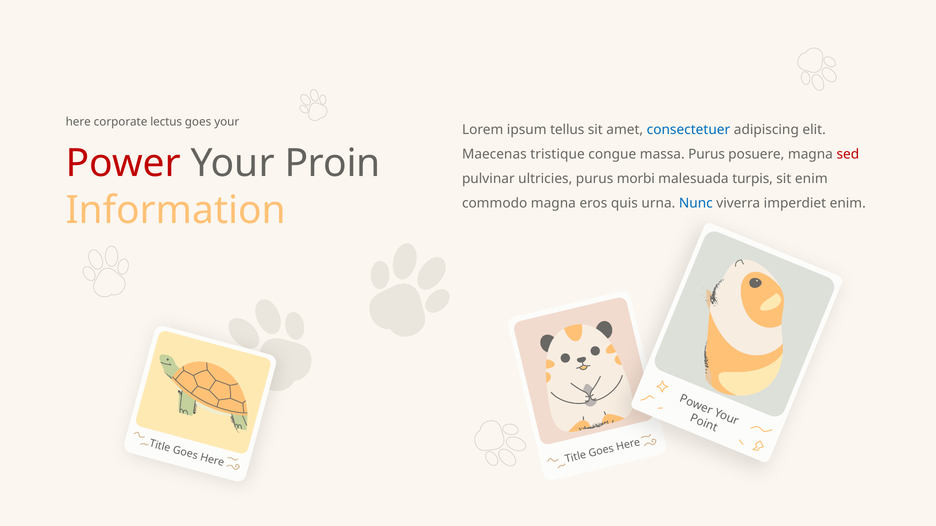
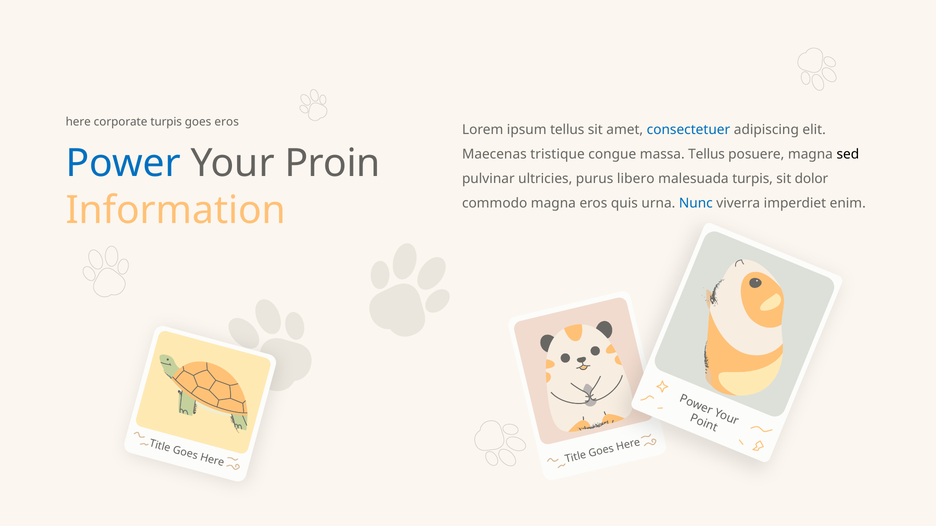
corporate lectus: lectus -> turpis (166, 122)
goes your: your -> eros (227, 122)
massa Purus: Purus -> Tellus (707, 154)
sed colour: red -> black (848, 154)
Power colour: red -> blue (123, 164)
morbi: morbi -> libero (636, 179)
sit enim: enim -> dolor (811, 179)
